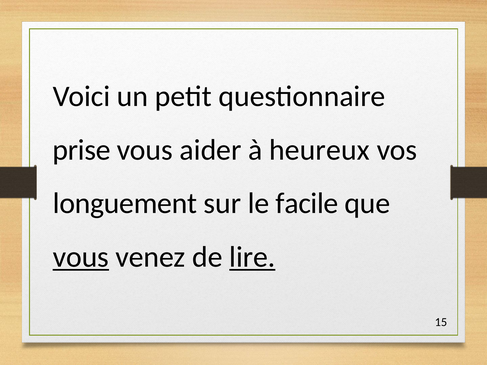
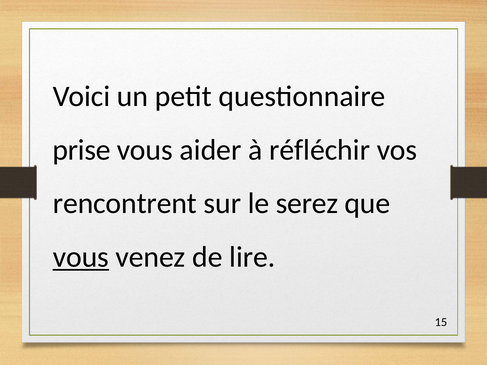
heureux: heureux -> réfléchir (320, 150)
longuement: longuement -> rencontrent (125, 204)
facile: facile -> serez (307, 204)
lire underline: present -> none (252, 257)
